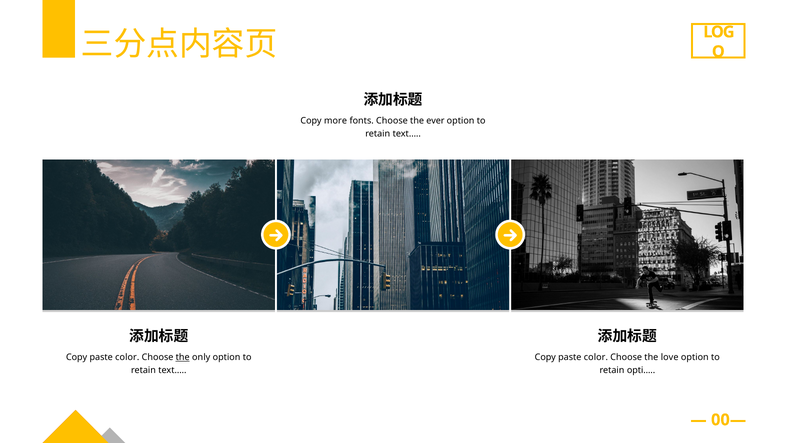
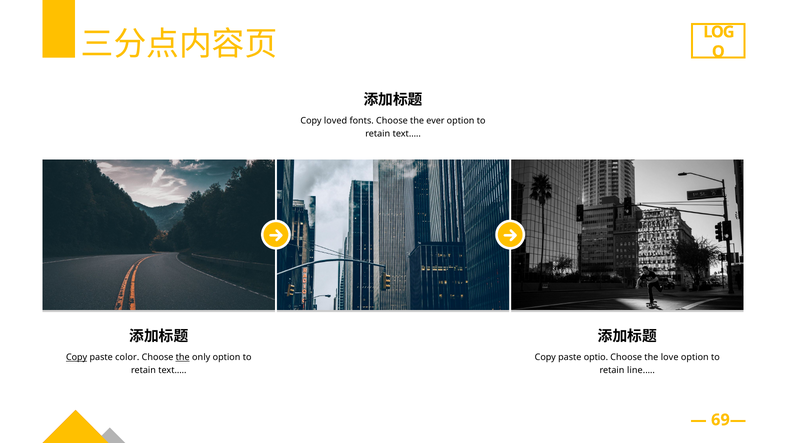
more: more -> loved (336, 121)
Copy underline: none -> present (77, 357)
color: color -> optio (596, 357)
opti.…: opti.… -> line.… (641, 370)
00—: 00— -> 69— (729, 420)
